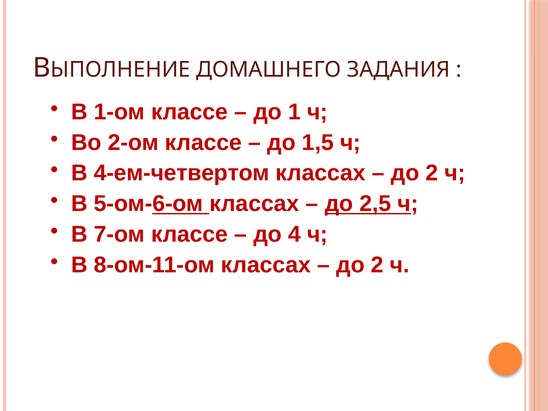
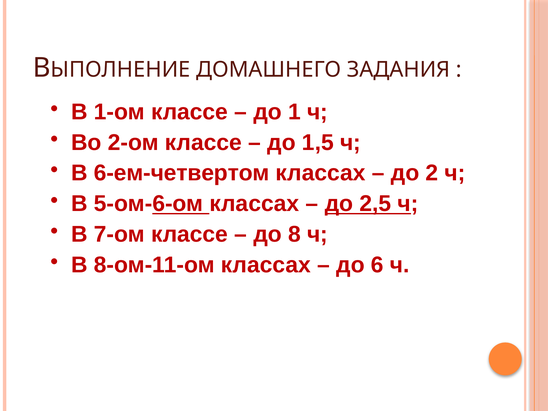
4-ем-четвертом: 4-ем-четвертом -> 6-ем-четвертом (182, 173)
4: 4 -> 8 (294, 234)
2: 2 -> 6 (377, 265)
